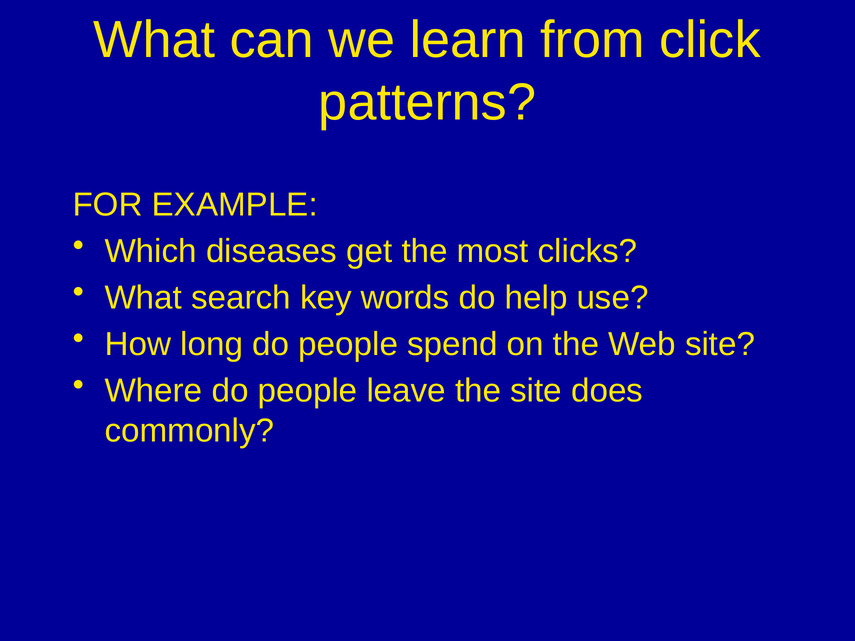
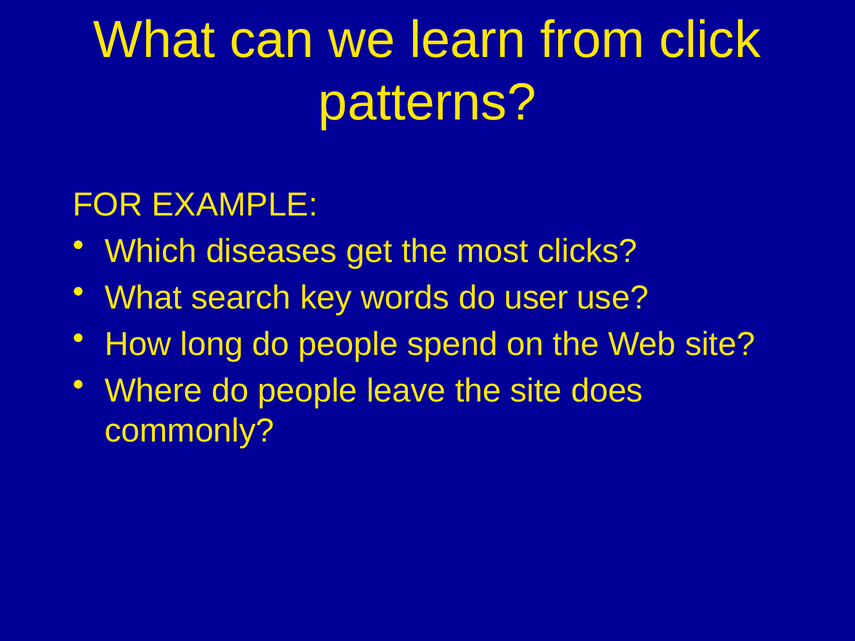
help: help -> user (536, 298)
